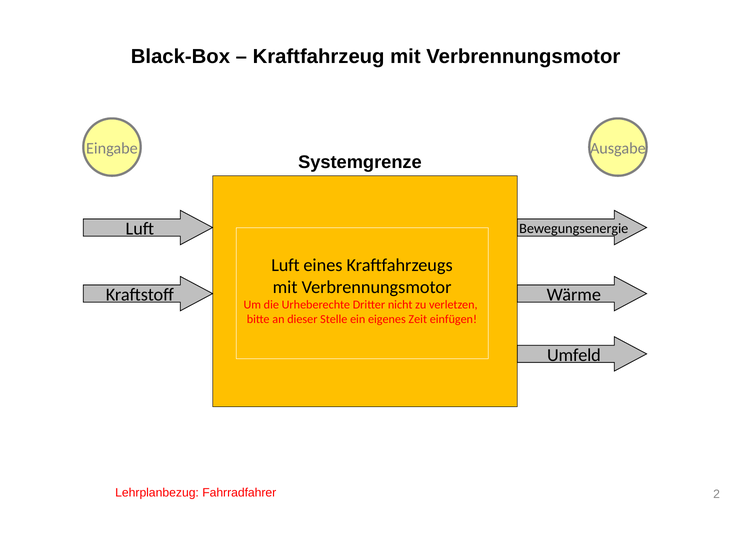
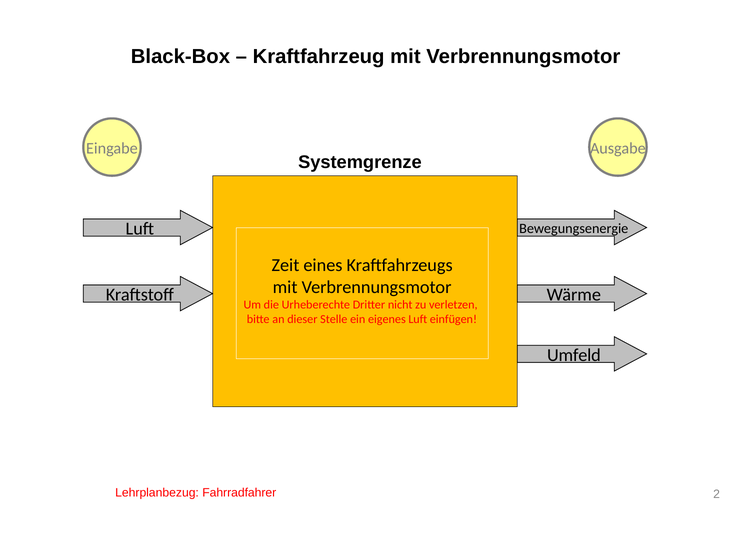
Luft: Luft -> Zeit (285, 265)
eigenes Zeit: Zeit -> Luft (418, 320)
